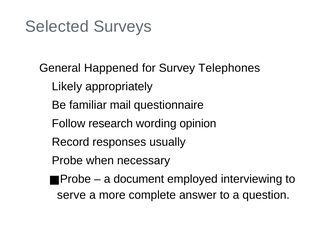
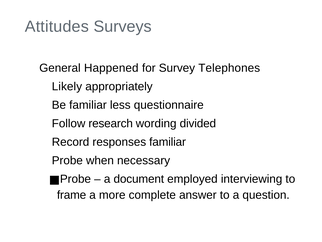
Selected: Selected -> Attitudes (57, 27)
mail: mail -> less (120, 105)
opinion: opinion -> divided (198, 123)
responses usually: usually -> familiar (168, 142)
serve: serve -> frame (72, 195)
